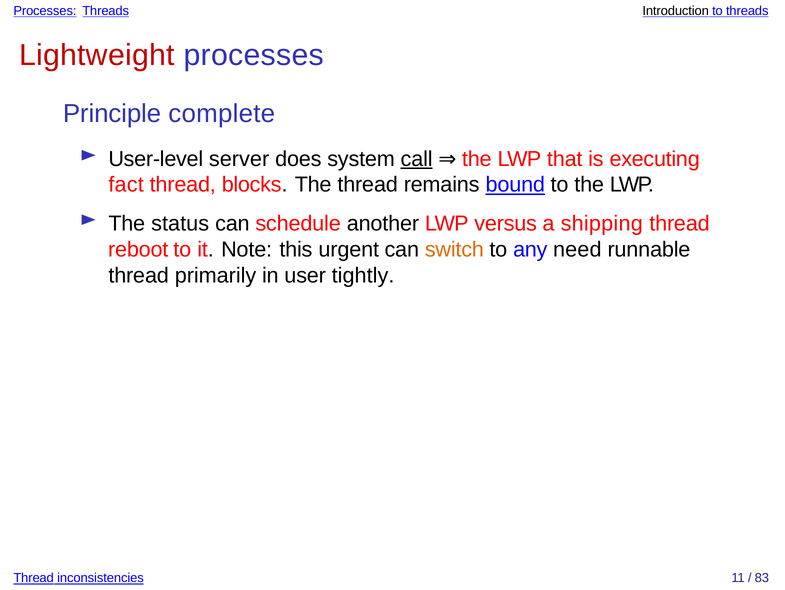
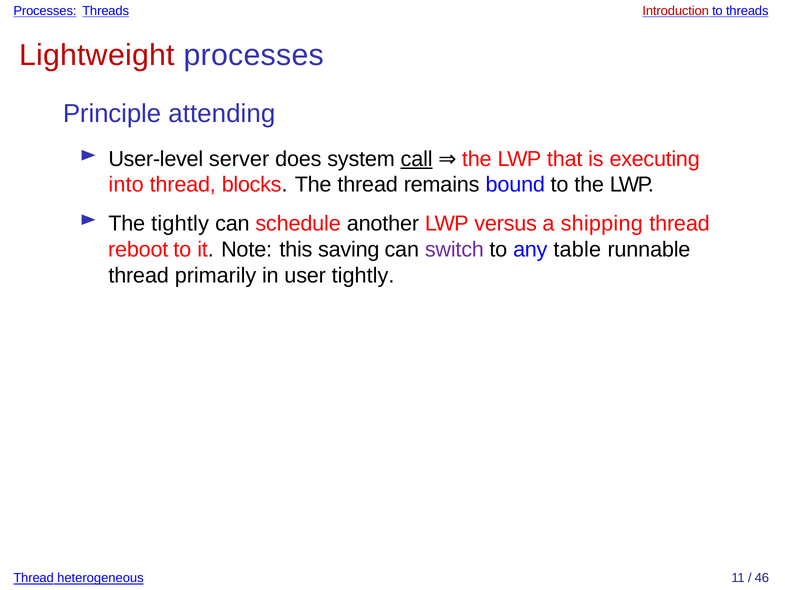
Introduction colour: black -> red (676, 11)
complete: complete -> attending (222, 114)
fact: fact -> into (126, 185)
bound underline: present -> none (515, 185)
The status: status -> tightly (180, 223)
urgent: urgent -> saving (349, 249)
switch colour: orange -> purple (454, 249)
need: need -> table (577, 249)
inconsistencies: inconsistencies -> heterogeneous (100, 577)
83: 83 -> 46 (762, 577)
